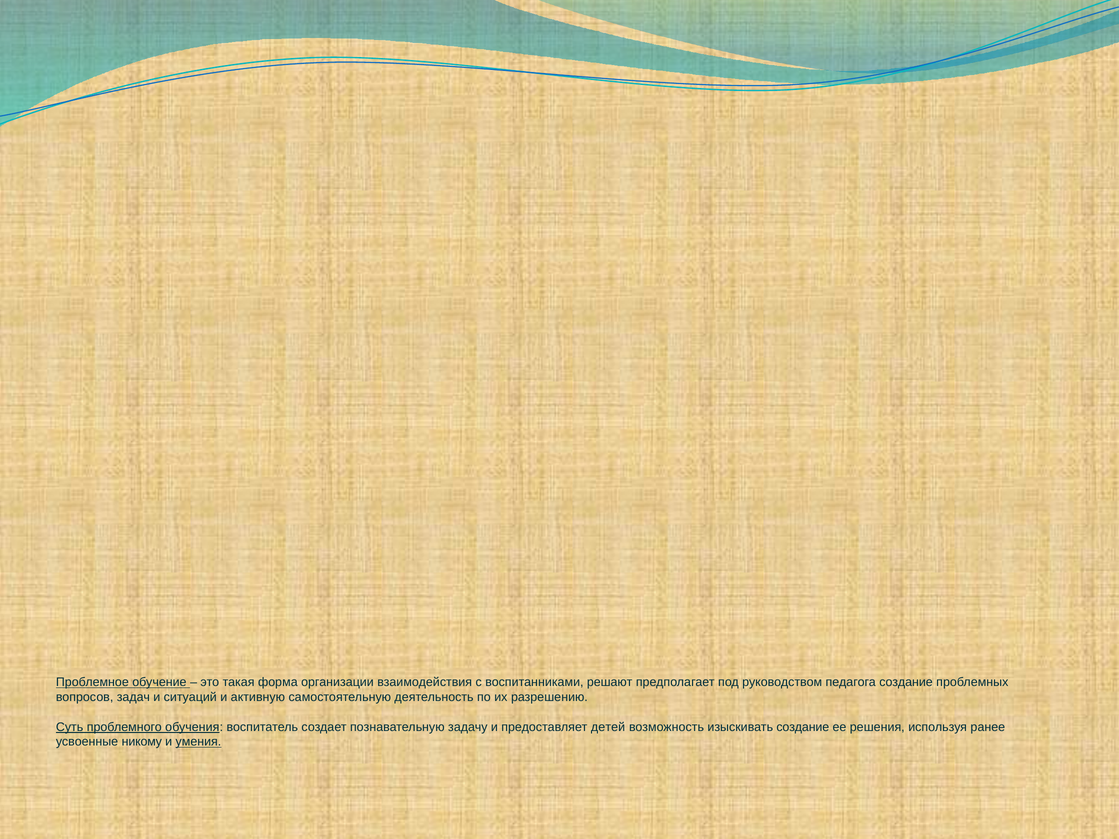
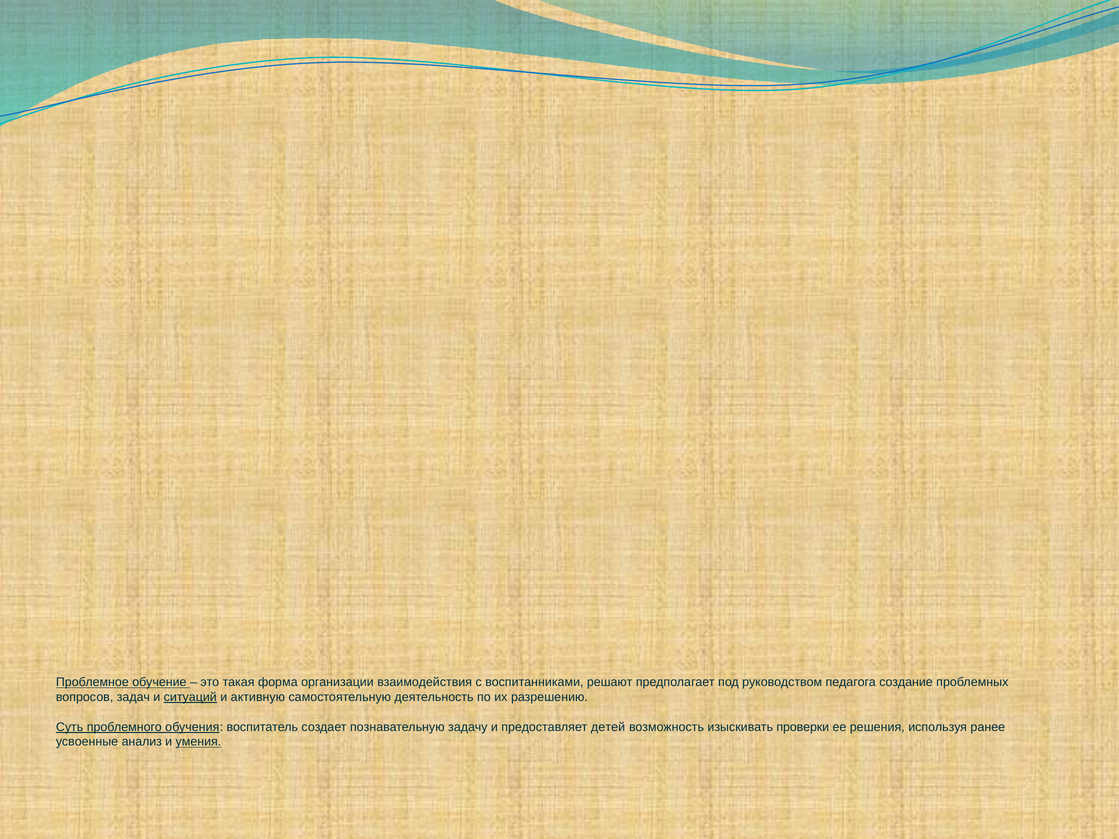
ситуаций underline: none -> present (190, 697)
изыскивать создание: создание -> проверки (803, 727)
никому: никому -> анализ (142, 742)
